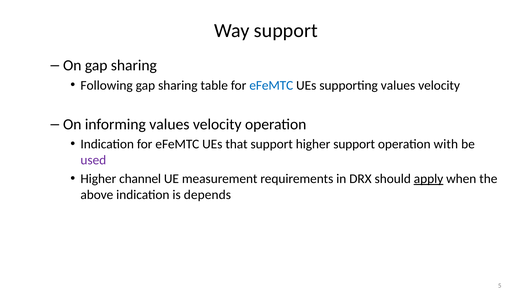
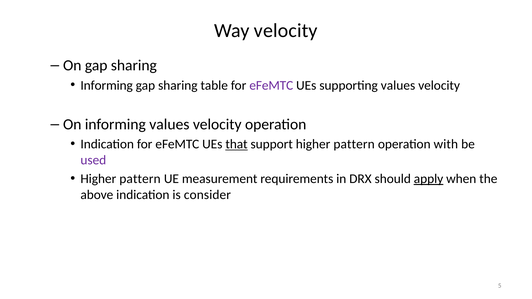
Way support: support -> velocity (286, 31)
Following: Following -> Informing (107, 85)
eFeMTC colour: blue -> purple (271, 85)
that underline: none -> present (237, 144)
support higher support: support -> pattern (354, 144)
channel: channel -> pattern (140, 179)
depends: depends -> consider (207, 195)
